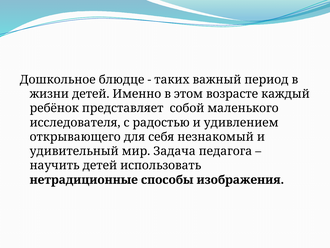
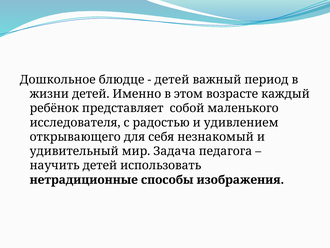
таких: таких -> детей (172, 79)
